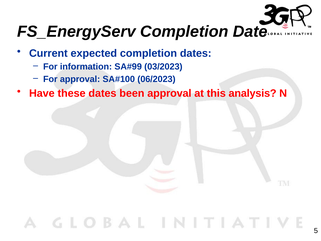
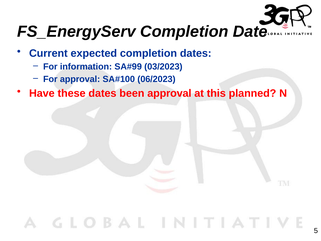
analysis: analysis -> planned (253, 93)
